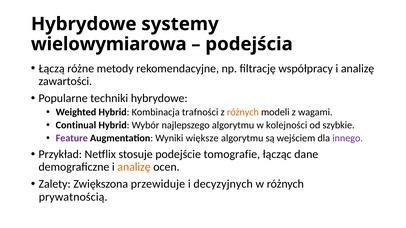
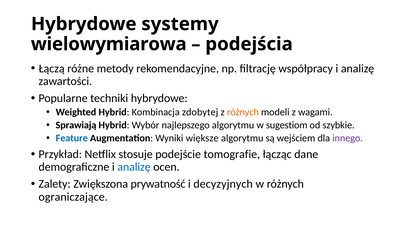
trafności: trafności -> zdobytej (200, 112)
Continual: Continual -> Sprawiają (76, 125)
kolejności: kolejności -> sugestiom (287, 125)
Feature colour: purple -> blue (72, 139)
analizę colour: orange -> blue (134, 167)
przewiduje: przewiduje -> prywatność (158, 184)
prywatnością: prywatnością -> ograniczające (73, 197)
